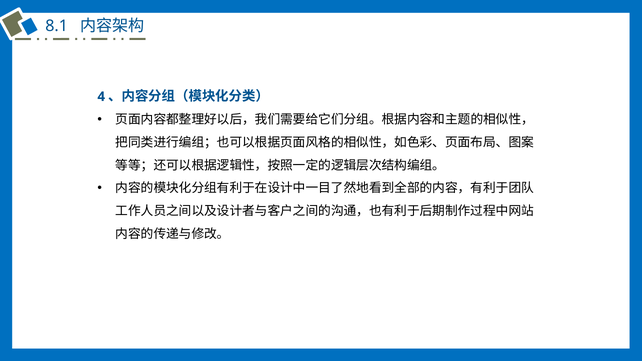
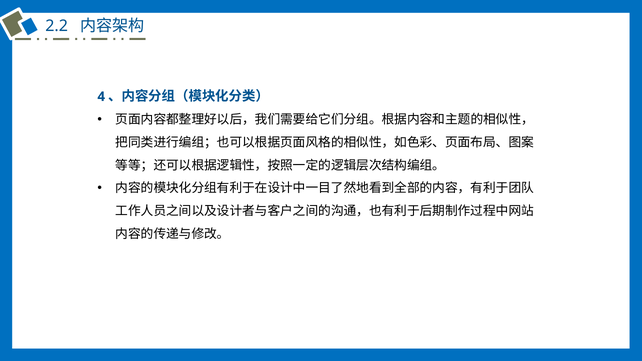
8.1: 8.1 -> 2.2 (57, 26)
